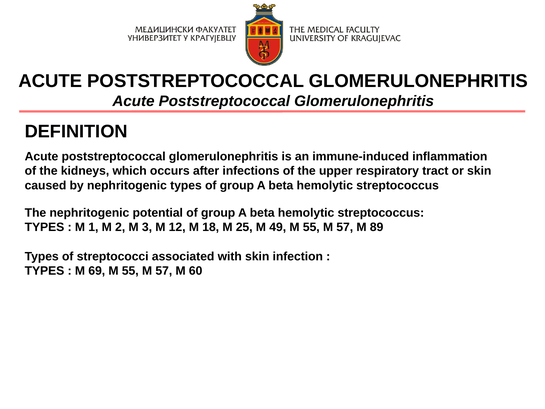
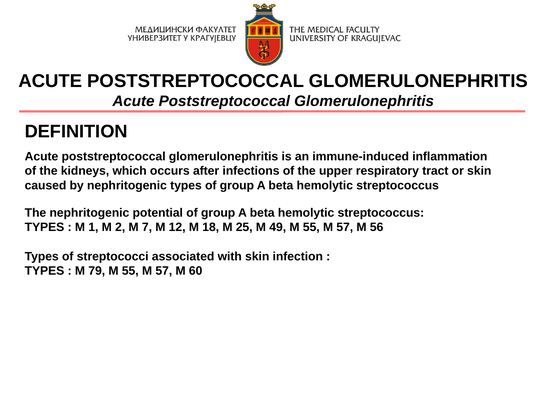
3: 3 -> 7 (147, 227)
89: 89 -> 56 (377, 227)
69: 69 -> 79 (97, 271)
